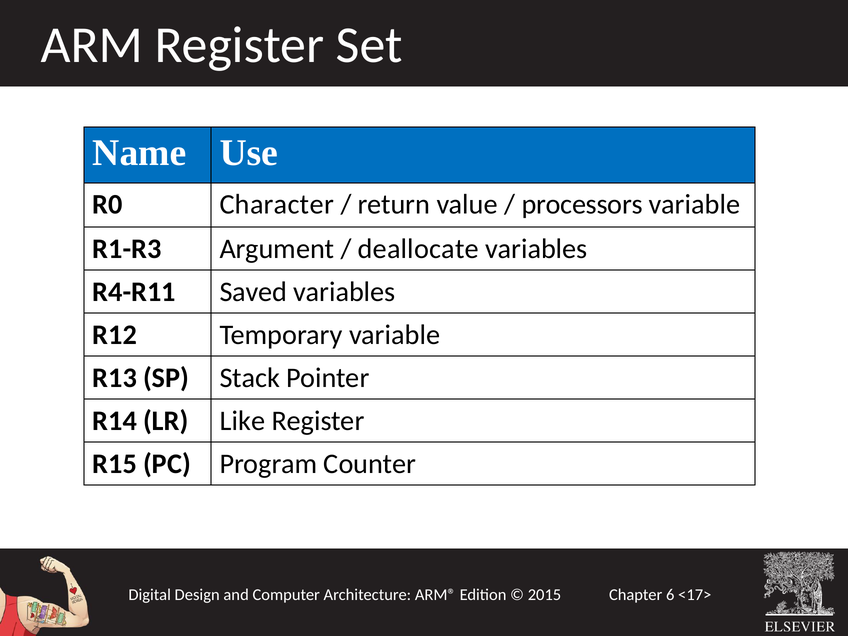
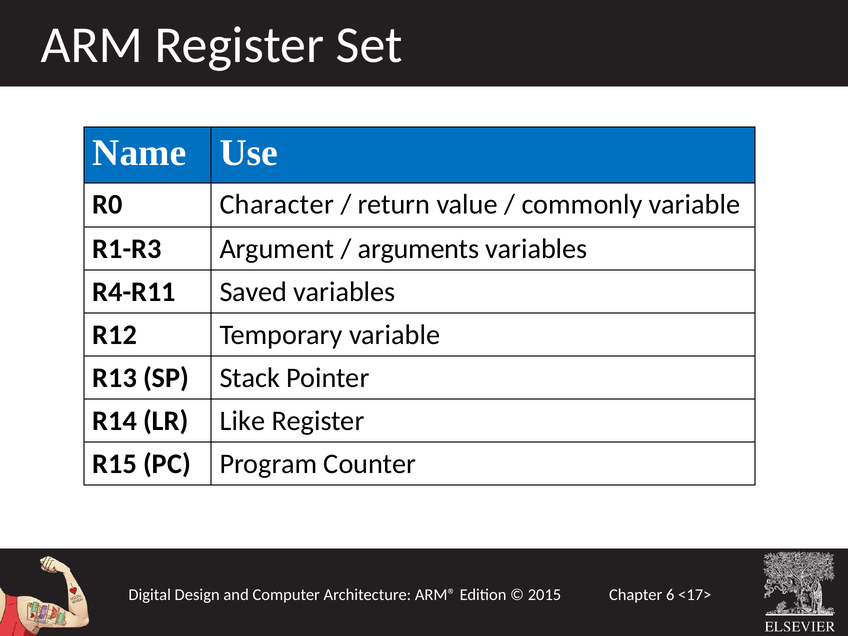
processors: processors -> commonly (582, 205)
deallocate: deallocate -> arguments (419, 249)
